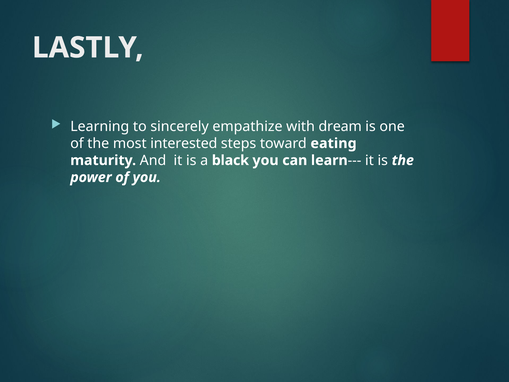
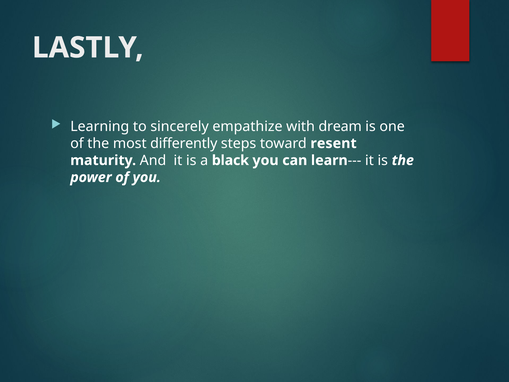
interested: interested -> differently (184, 143)
eating: eating -> resent (334, 143)
